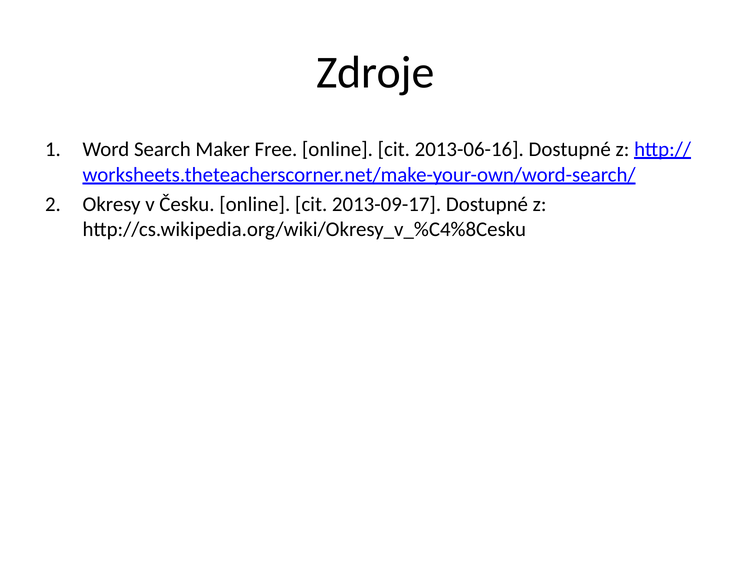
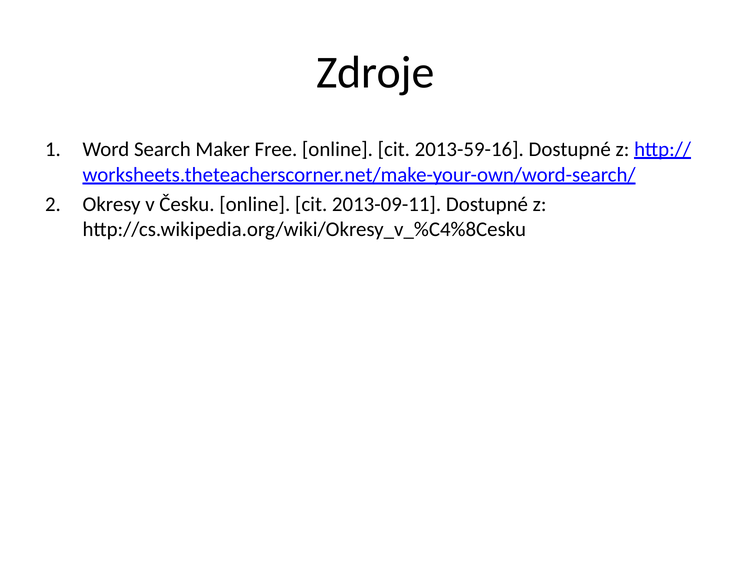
2013-06-16: 2013-06-16 -> 2013-59-16 (469, 149)
2013-09-17: 2013-09-17 -> 2013-09-11 (387, 204)
